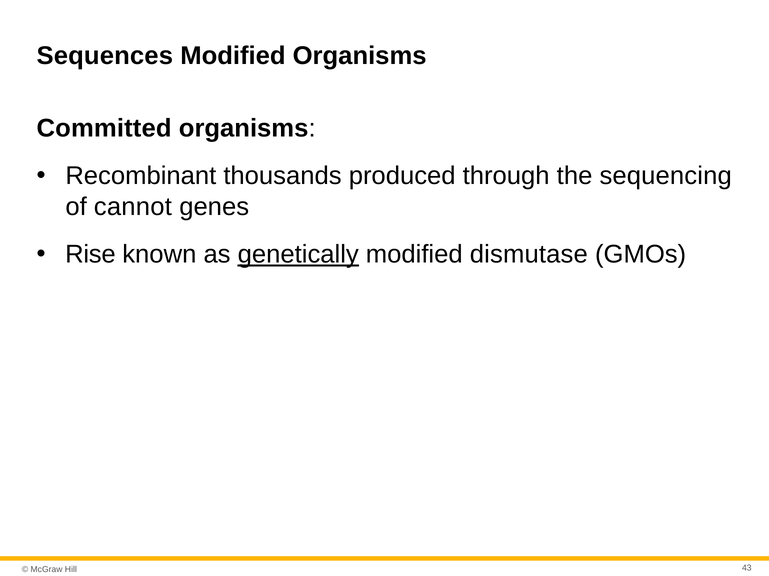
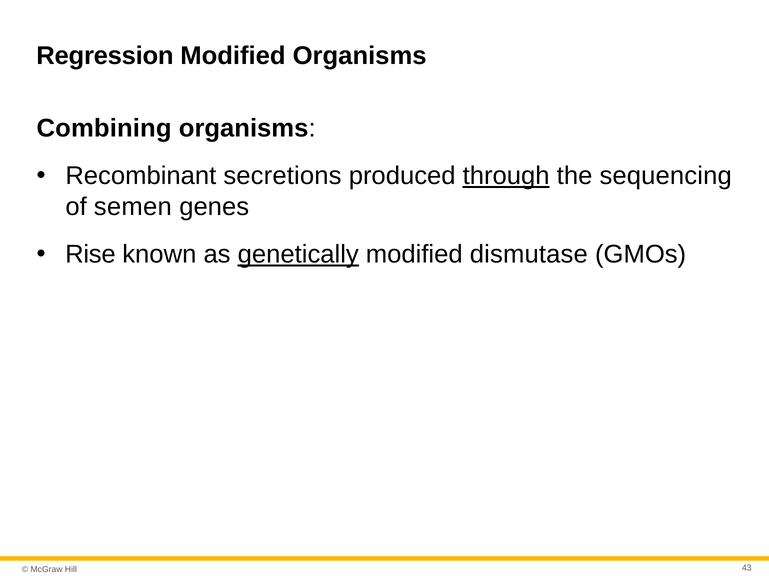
Sequences: Sequences -> Regression (105, 56)
Committed: Committed -> Combining (104, 128)
thousands: thousands -> secretions (282, 176)
through underline: none -> present (506, 176)
cannot: cannot -> semen (133, 207)
